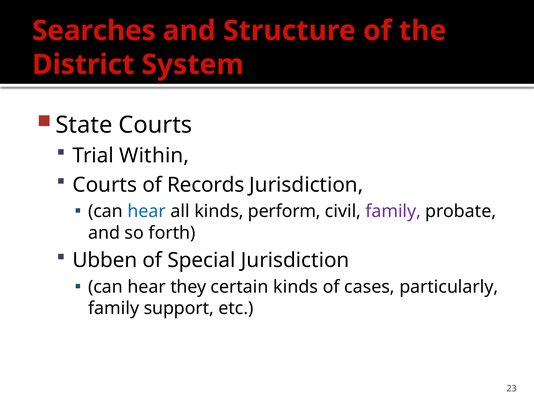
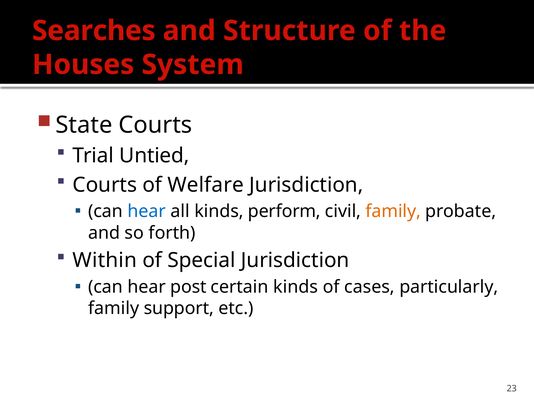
District: District -> Houses (83, 65)
Within: Within -> Untied (154, 156)
Records: Records -> Welfare (206, 185)
family colour: purple -> orange (393, 211)
Ubben: Ubben -> Within (105, 260)
they: they -> post (188, 287)
